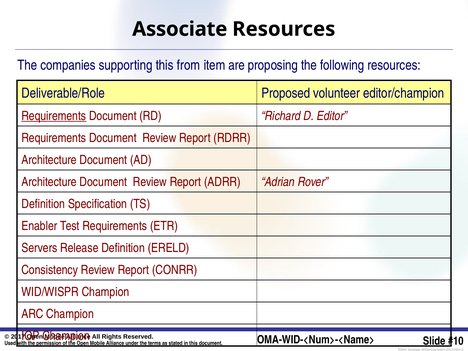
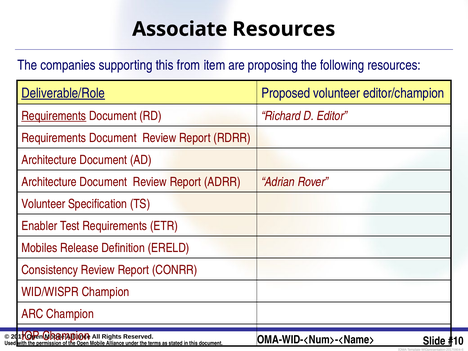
Deliverable/Role underline: none -> present (63, 93)
Definition: Definition -> Volunteer (43, 204)
Servers: Servers -> Mobiles (39, 248)
